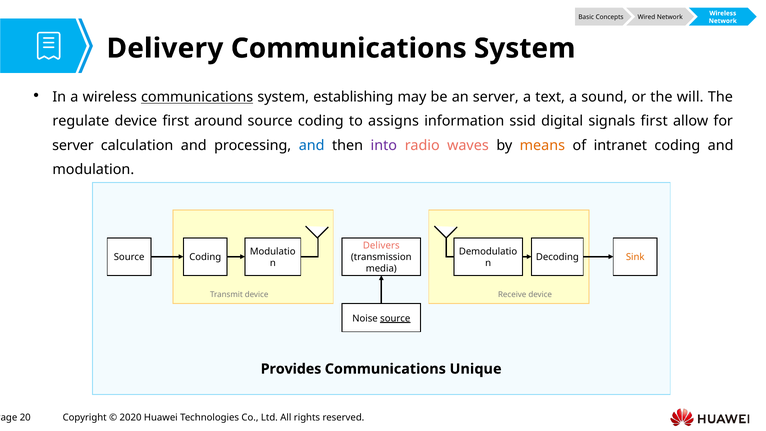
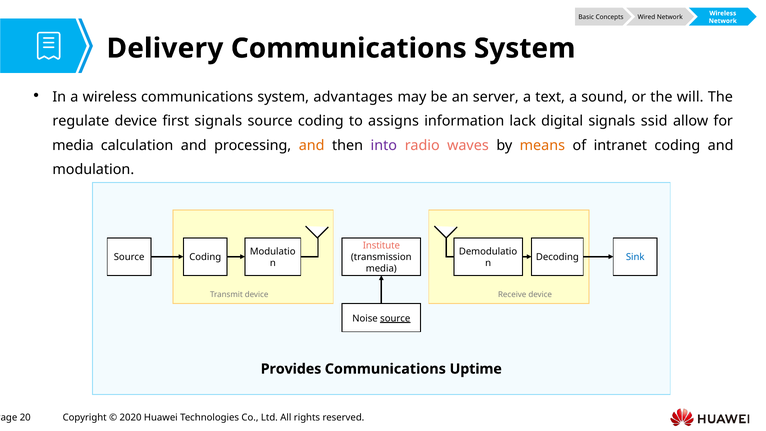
communications underline: present -> none (197, 97)
establishing: establishing -> advantages (353, 97)
first around: around -> signals (218, 121)
ssid: ssid -> lack (523, 121)
signals first: first -> ssid (654, 121)
server: server -> media (73, 145)
and colour: blue -> orange (312, 145)
Delivers: Delivers -> Institute (381, 246)
Sink colour: orange -> blue (635, 257)
Unique: Unique -> Uptime (476, 369)
